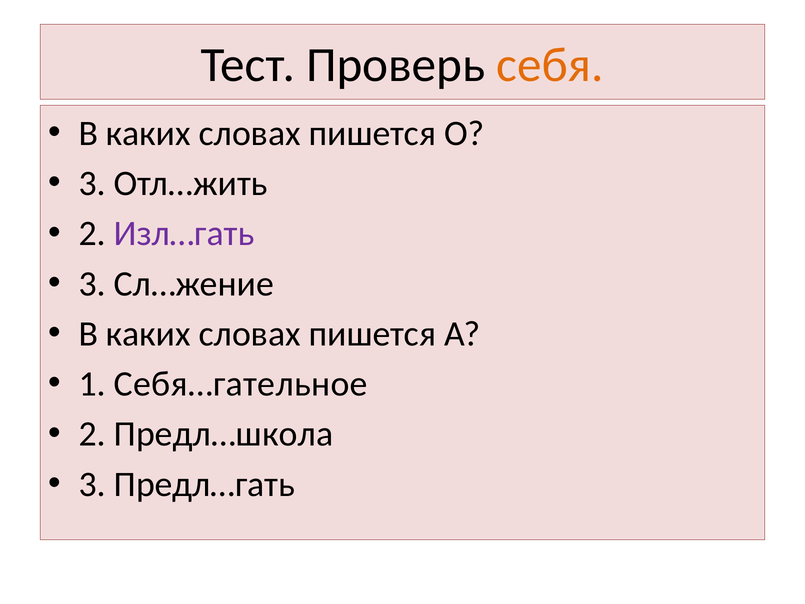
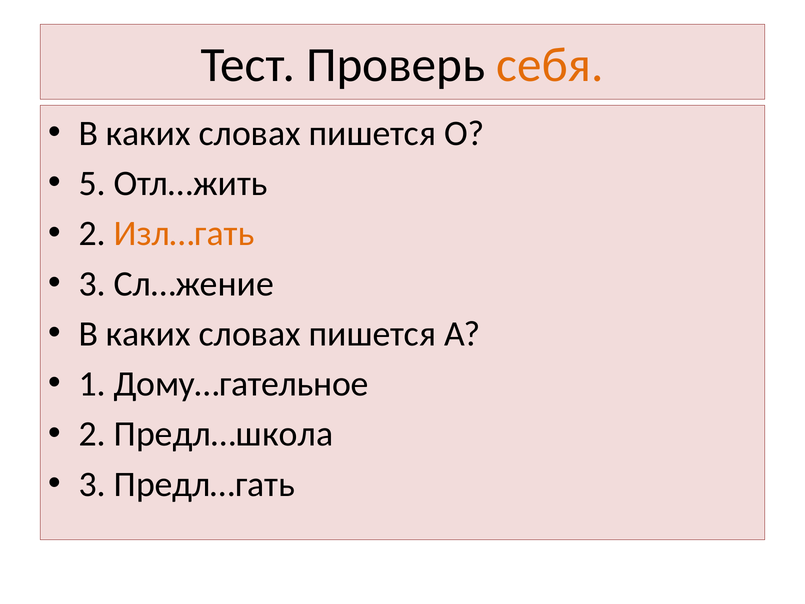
3: 3 -> 5 (92, 183)
Изл…гать colour: purple -> orange (184, 234)
Себя…гательное: Себя…гательное -> Дому…гательное (241, 384)
